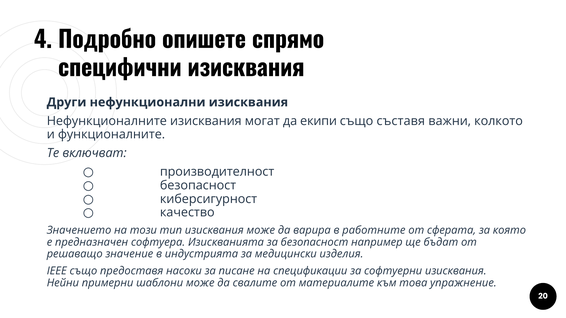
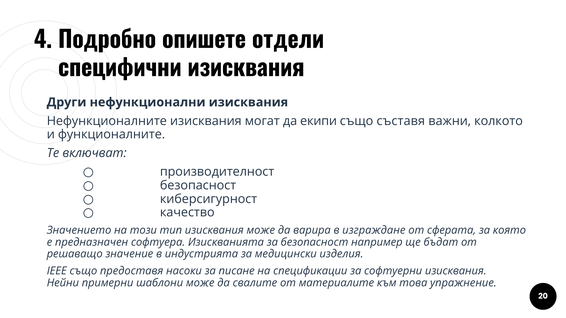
спрямо: спрямо -> отдели (288, 40)
работните: работните -> изграждане (374, 231)
